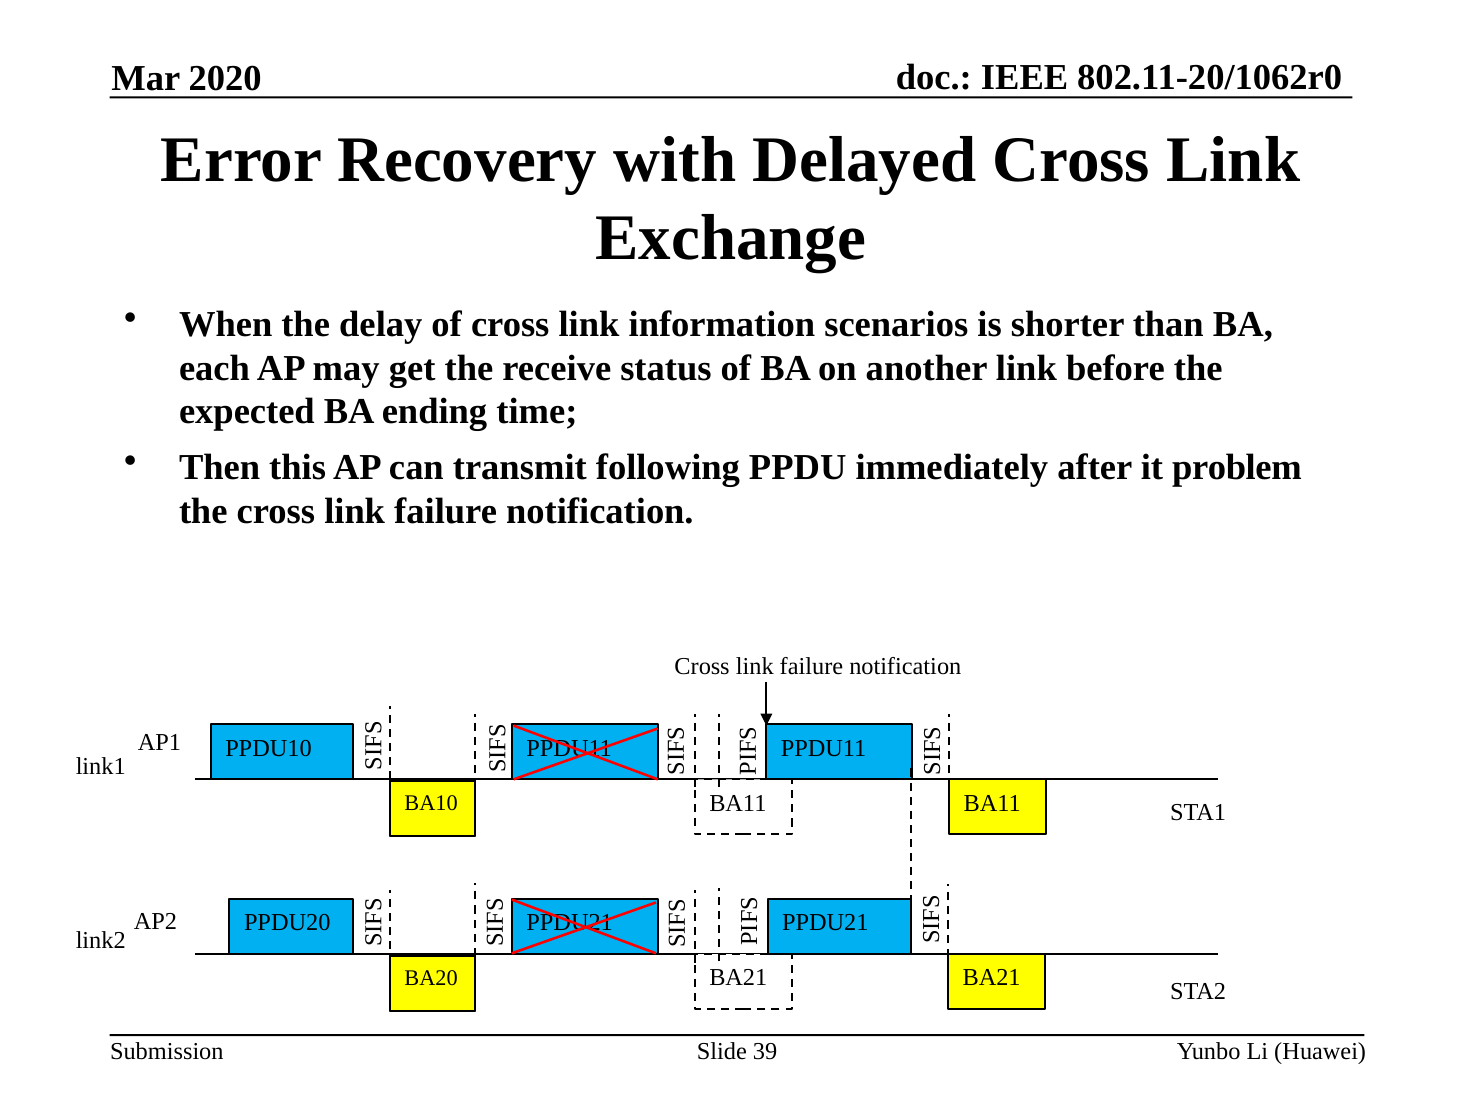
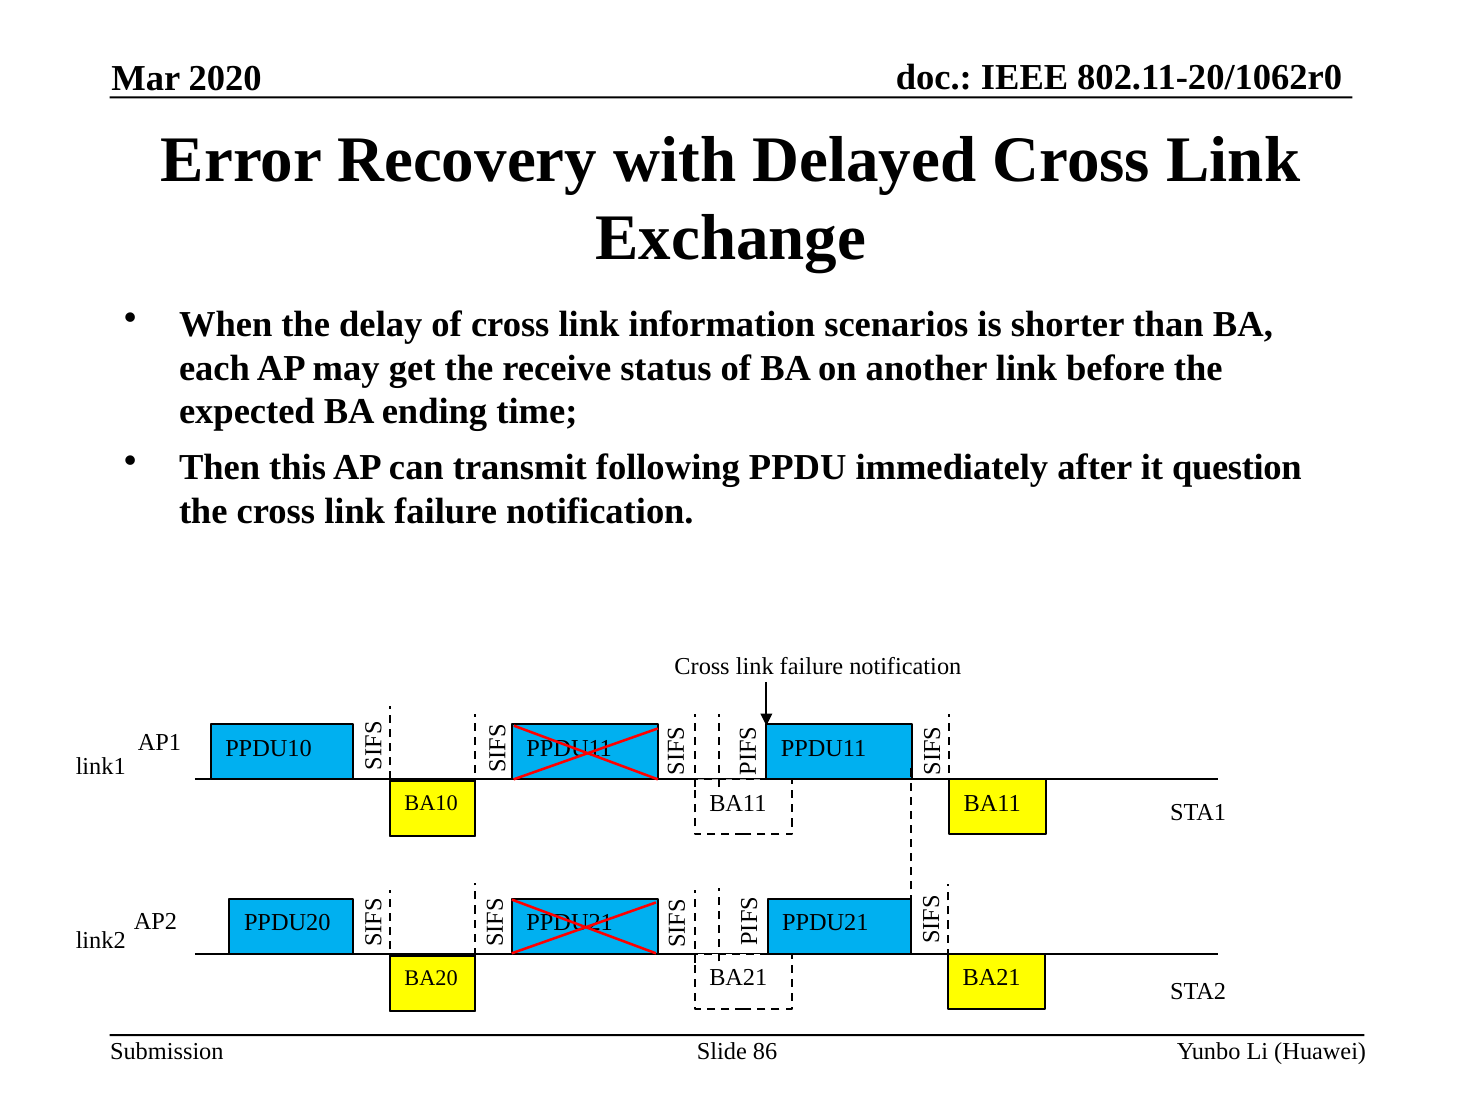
problem: problem -> question (1237, 468)
39: 39 -> 86 (765, 1052)
